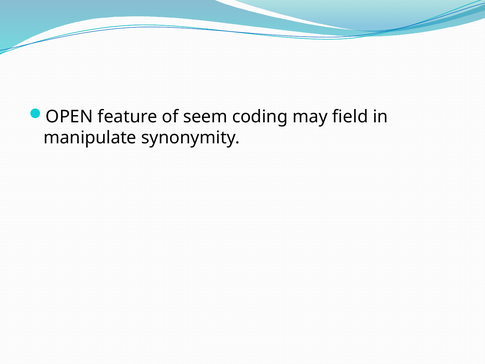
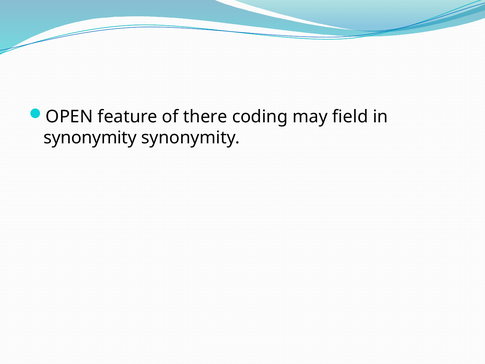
seem: seem -> there (205, 117)
manipulate: manipulate -> synonymity (90, 138)
